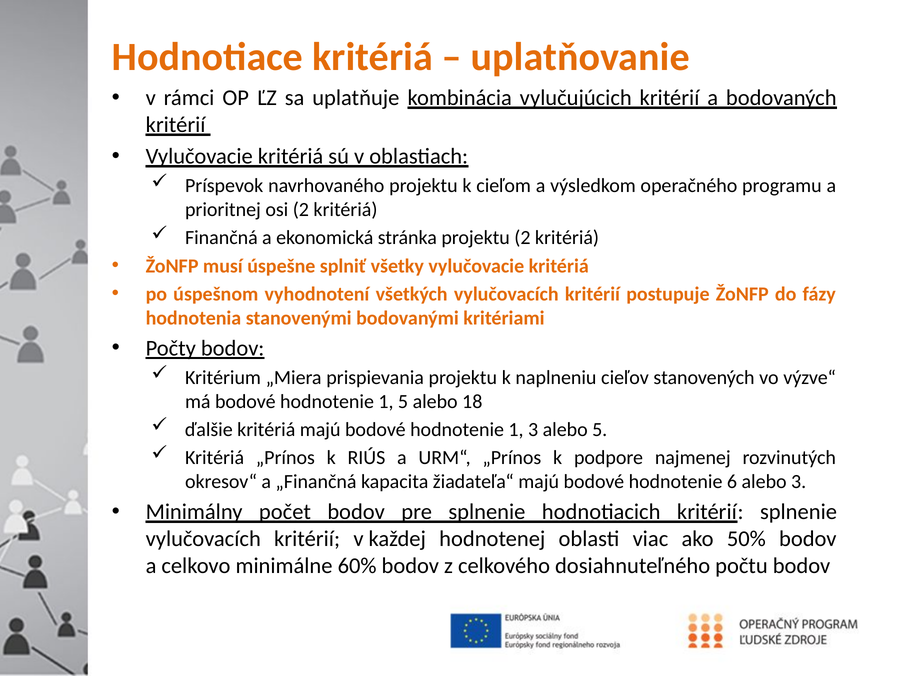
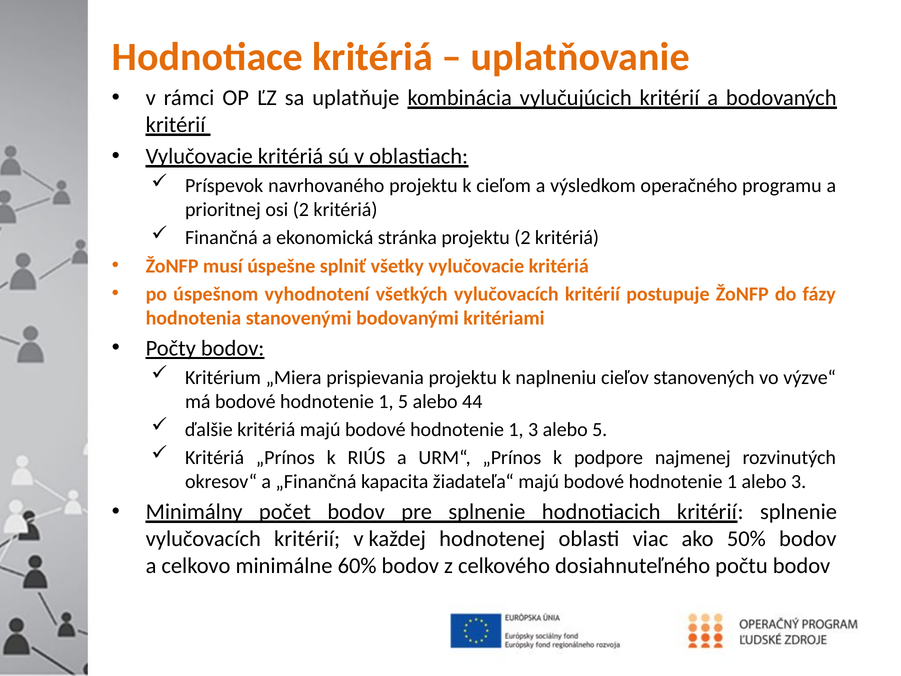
18: 18 -> 44 (472, 401)
6: 6 -> 1 (732, 481)
